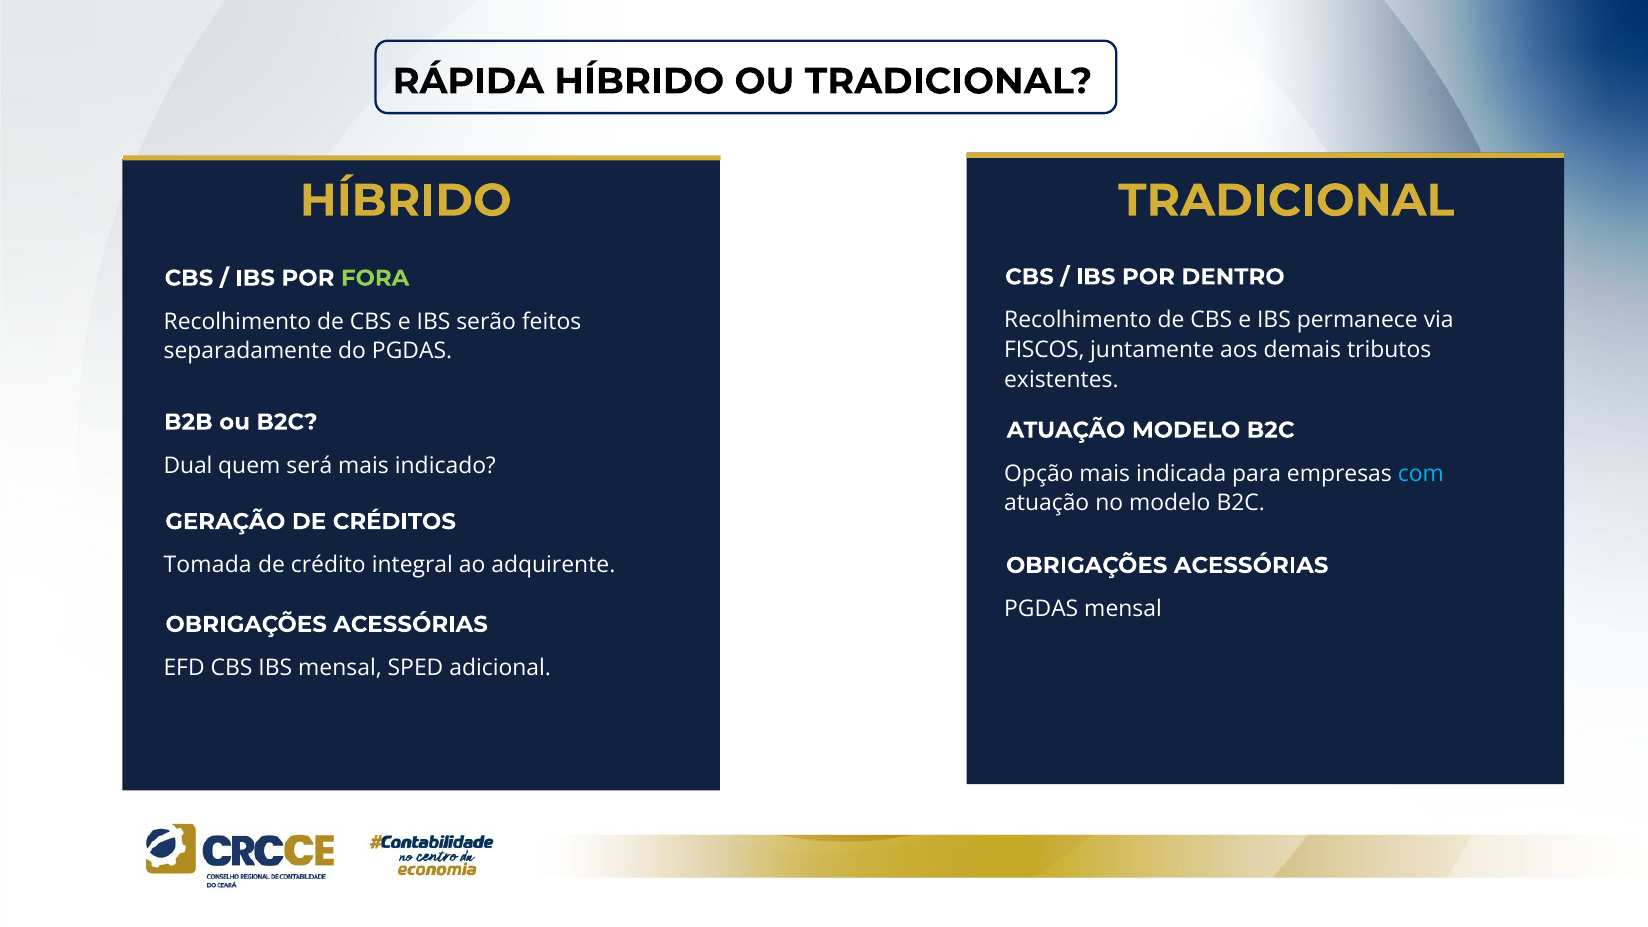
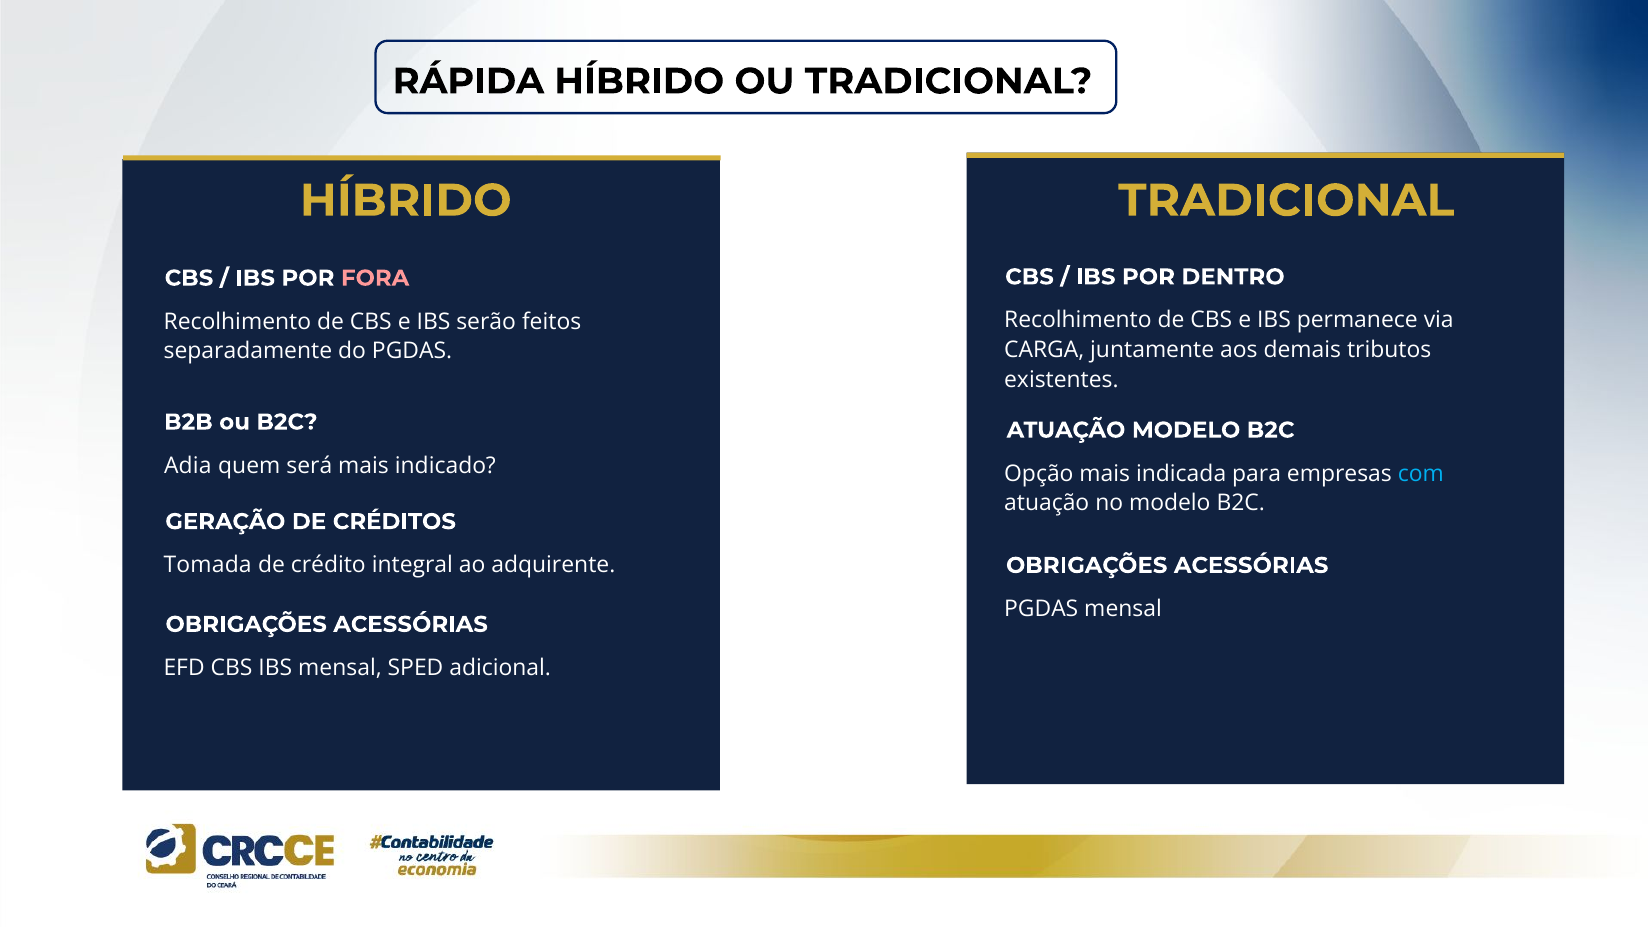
FORA colour: light green -> pink (375, 278)
FISCOS: FISCOS -> CARGA (1044, 350)
Dual: Dual -> Adia (188, 465)
